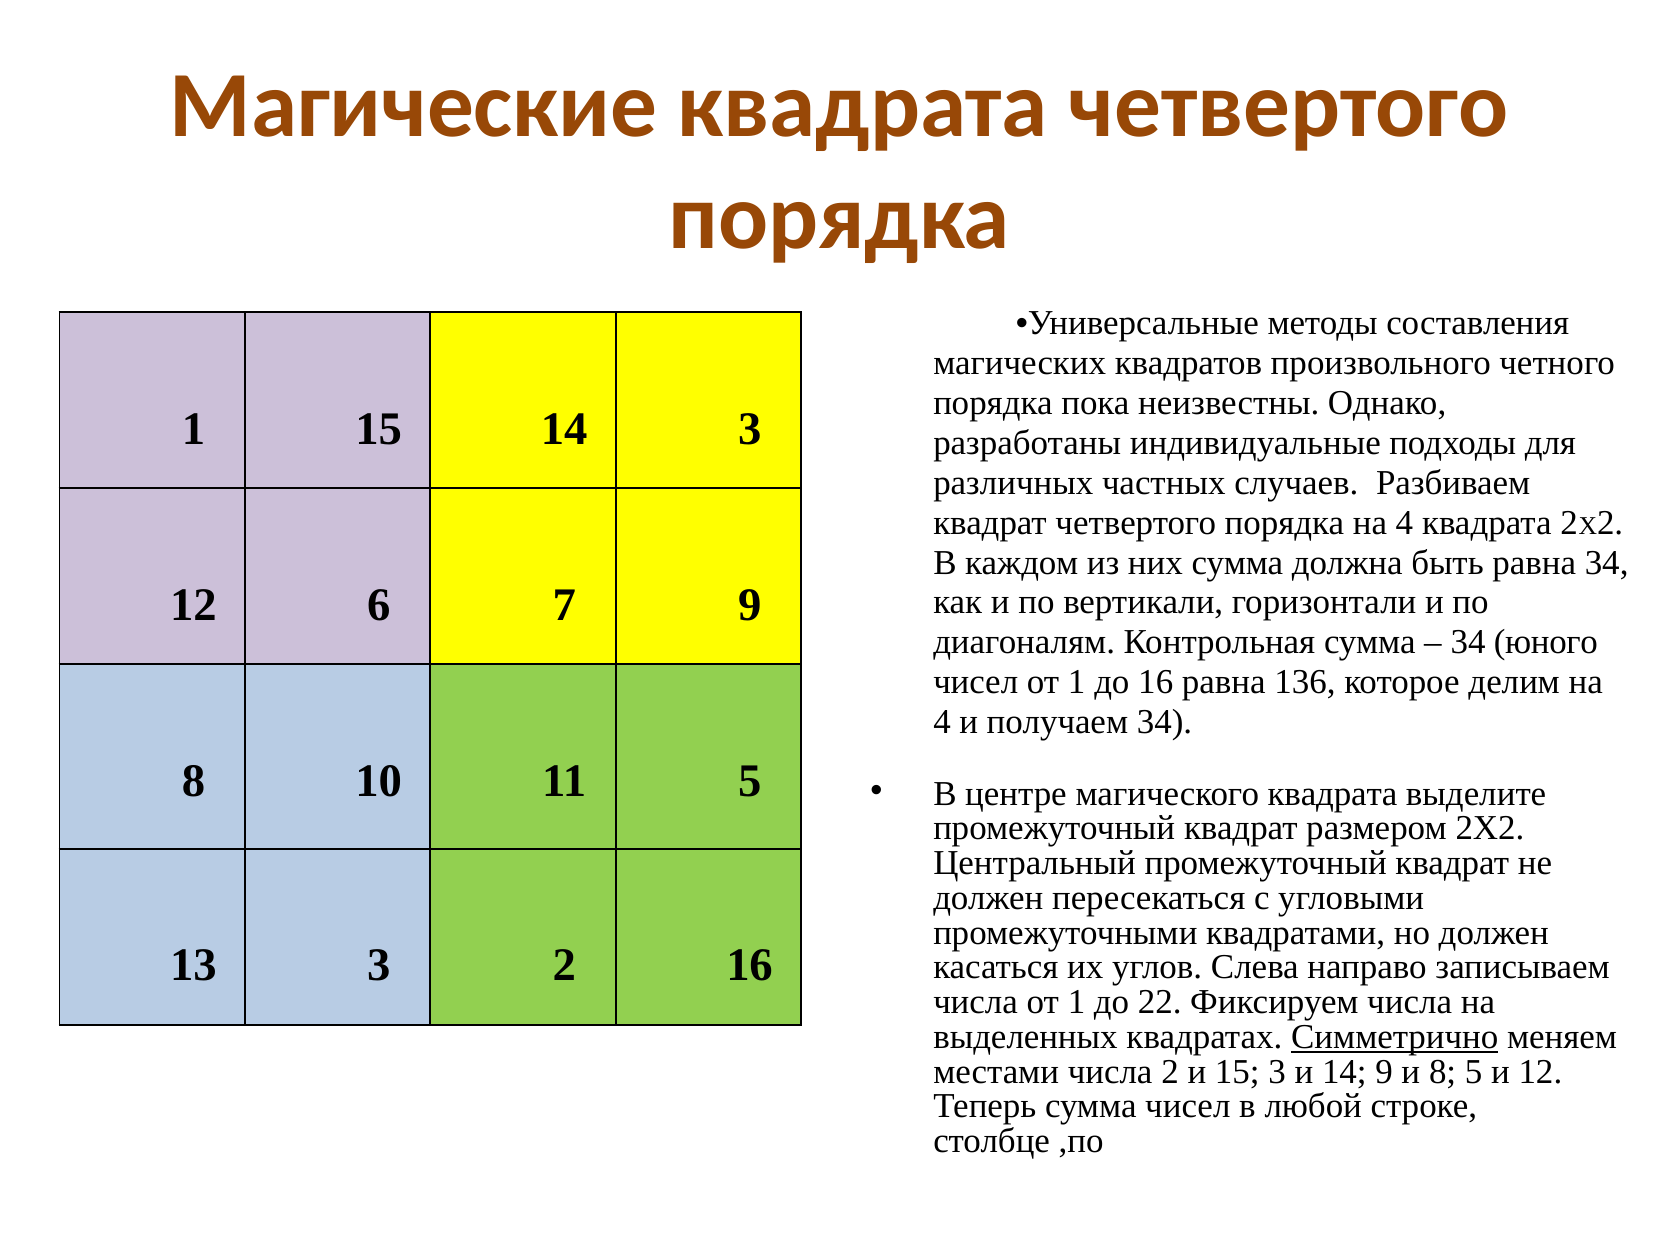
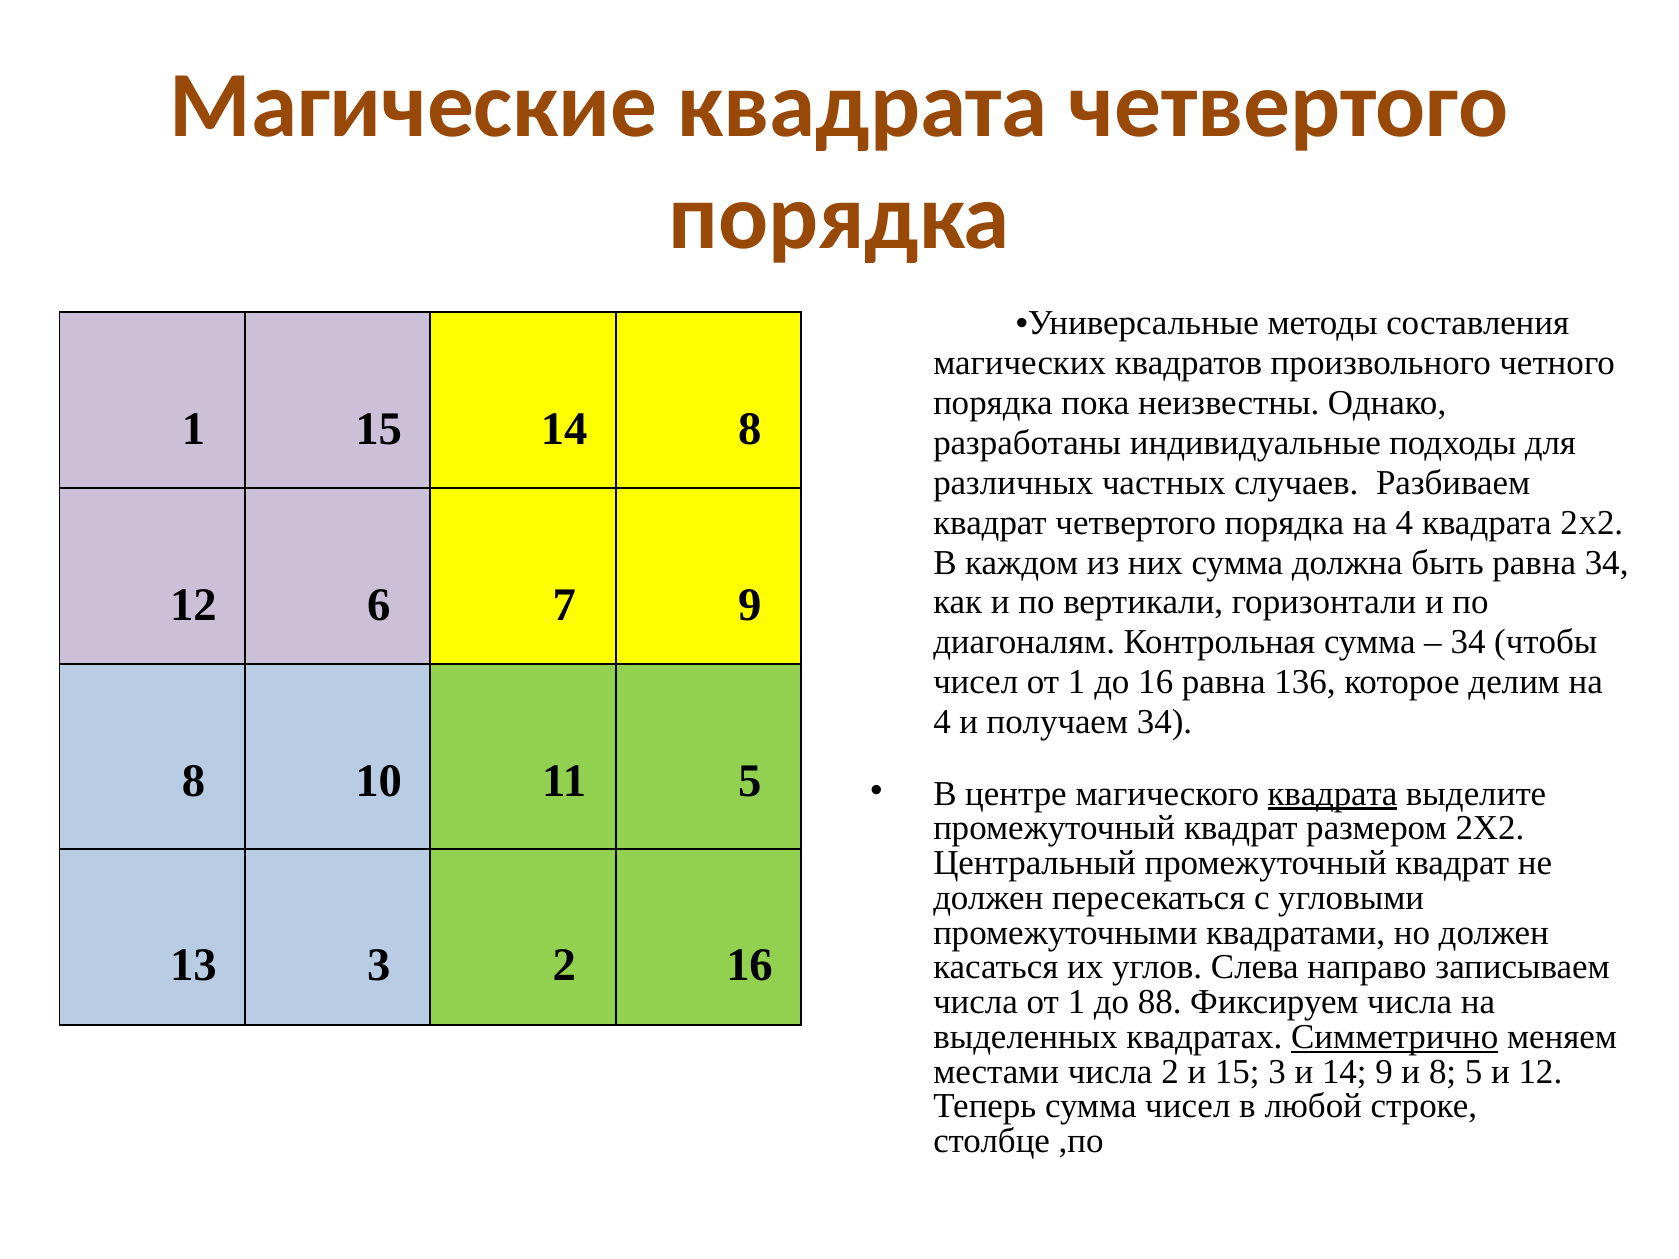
14 3: 3 -> 8 (750, 429)
юного: юного -> чтобы (1546, 642)
квадрата underline: none -> present (1332, 794)
22: 22 -> 88 (1160, 1002)
